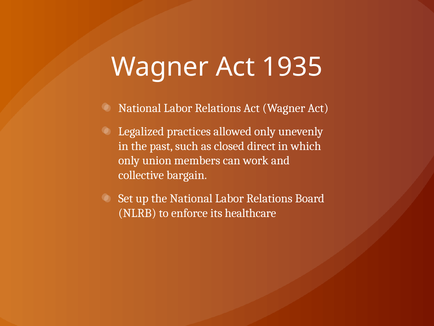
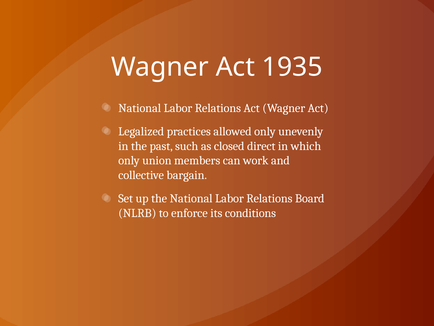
healthcare: healthcare -> conditions (250, 213)
